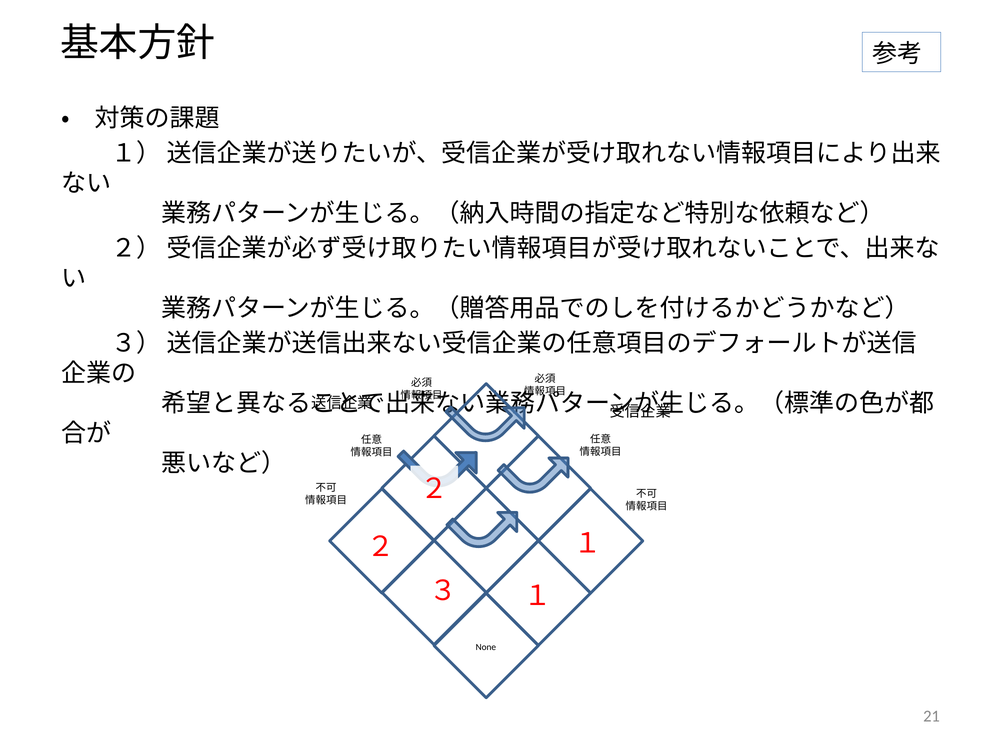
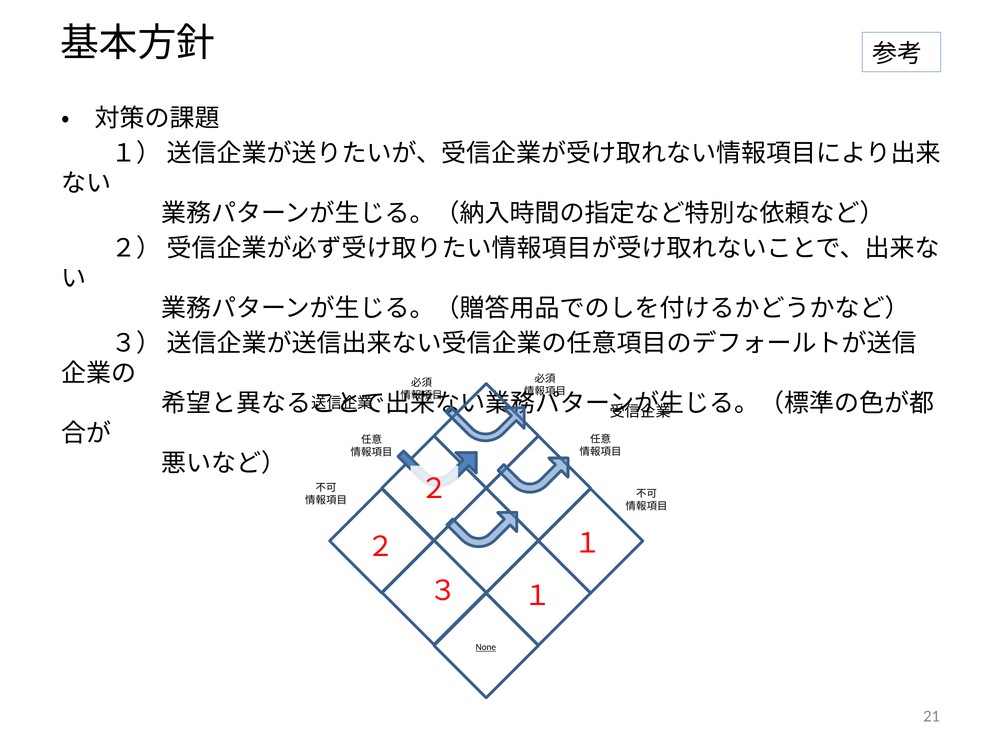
None underline: none -> present (486, 647)
